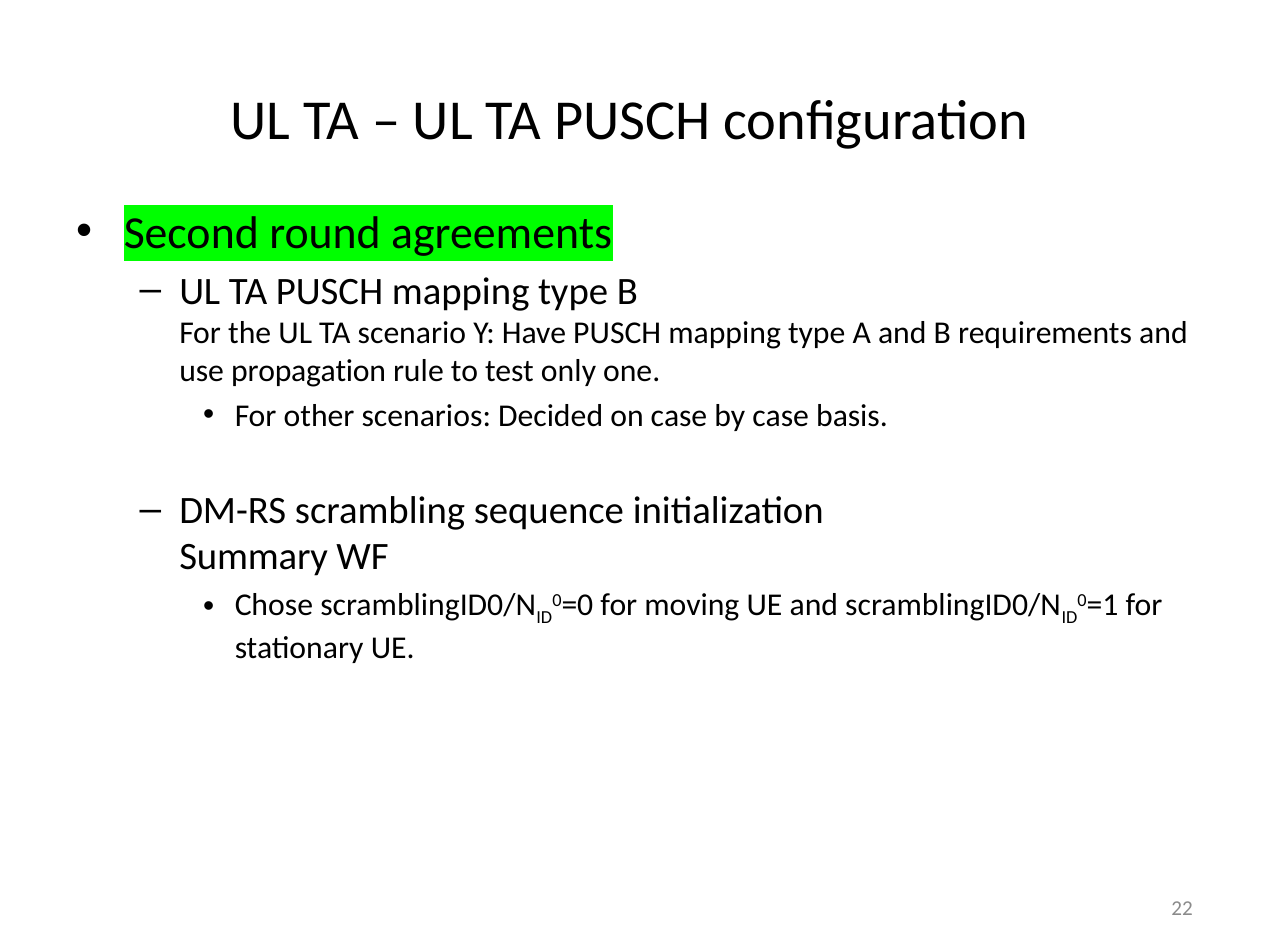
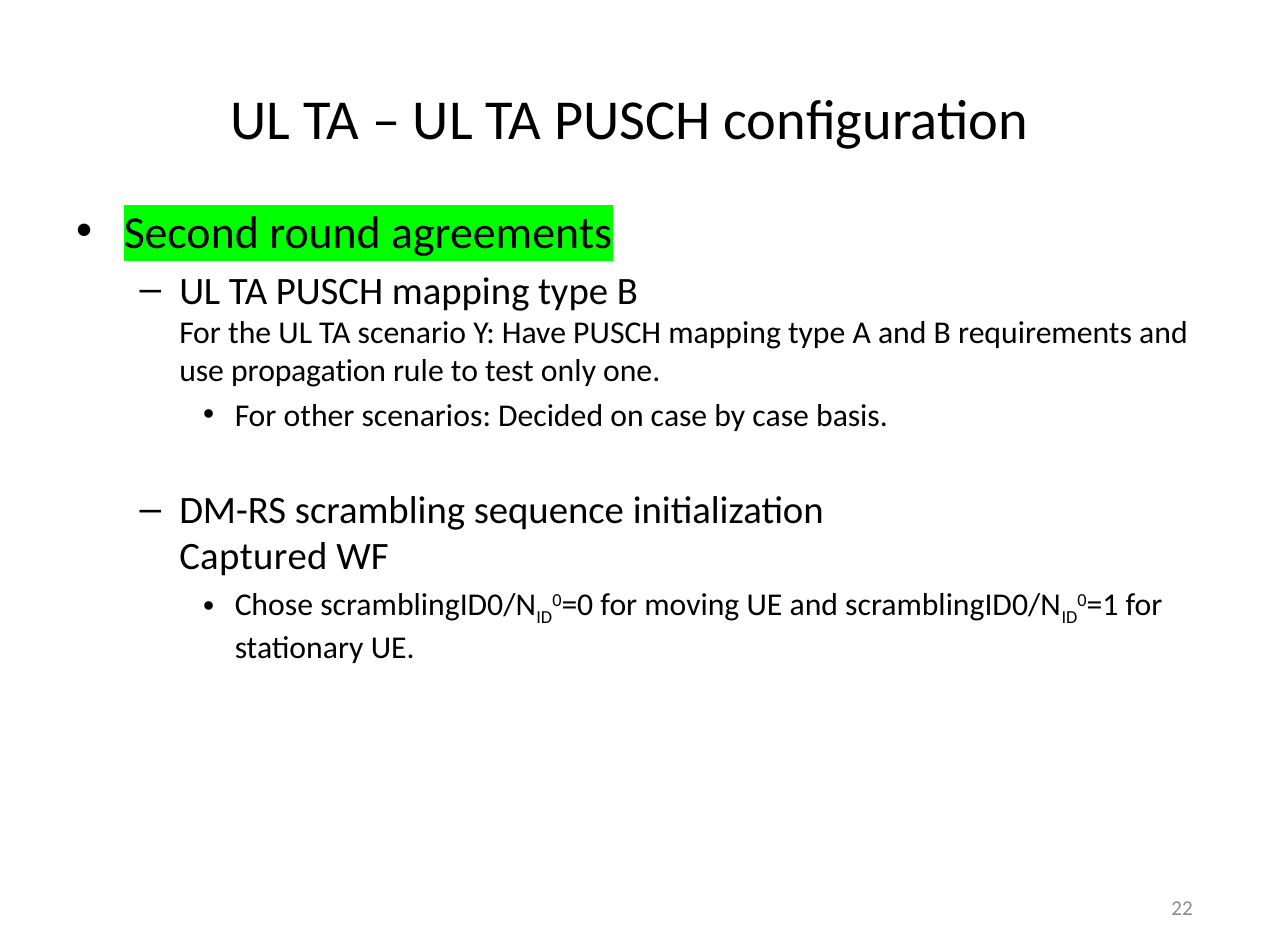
Summary: Summary -> Captured (253, 557)
